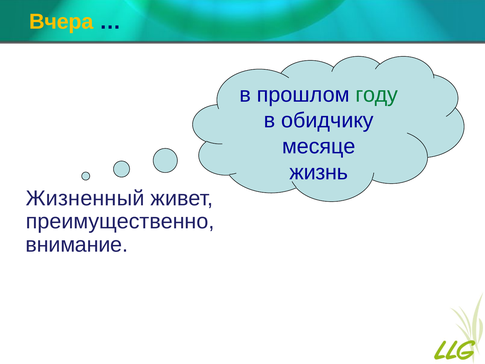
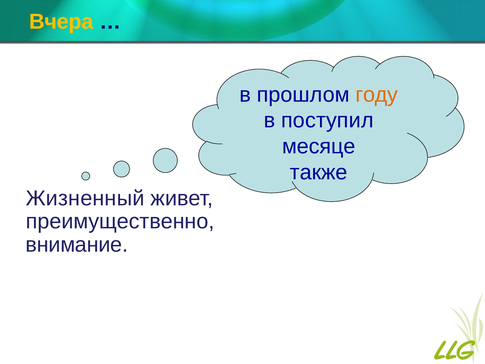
году colour: green -> orange (377, 95)
обидчику: обидчику -> поступил (327, 120)
жизнь: жизнь -> также (319, 172)
